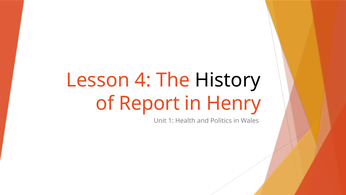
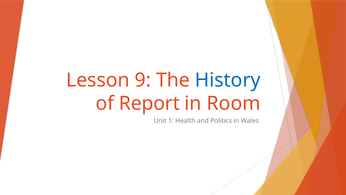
4: 4 -> 9 (143, 80)
History colour: black -> blue (228, 80)
Henry: Henry -> Room (234, 103)
